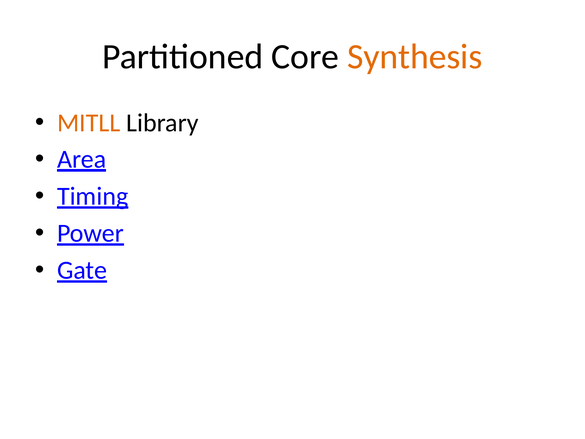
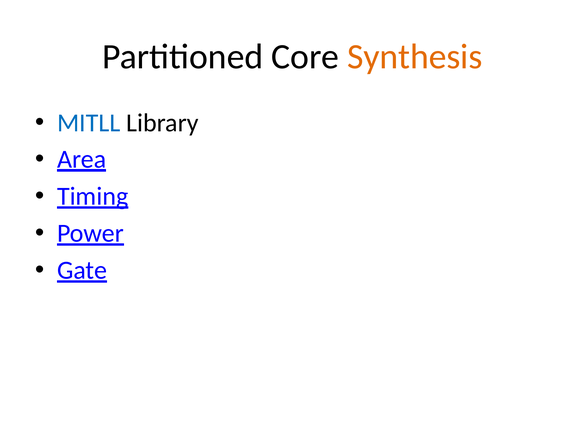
MITLL colour: orange -> blue (89, 123)
